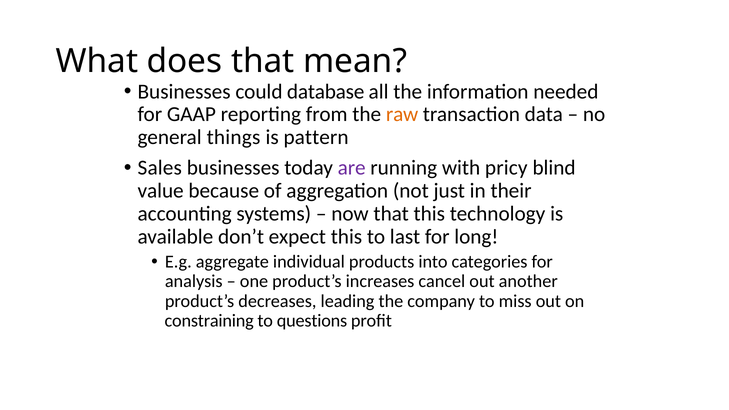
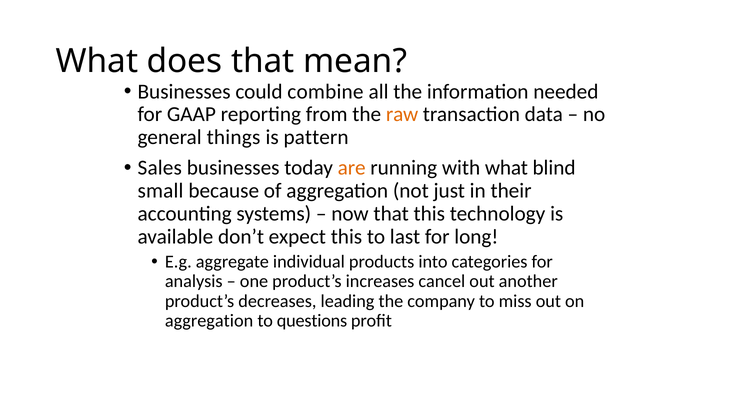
database: database -> combine (325, 92)
are colour: purple -> orange (352, 168)
with pricy: pricy -> what (506, 168)
value: value -> small (161, 191)
constraining: constraining -> aggregation (209, 321)
